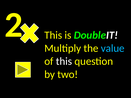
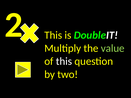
value colour: light blue -> light green (113, 48)
